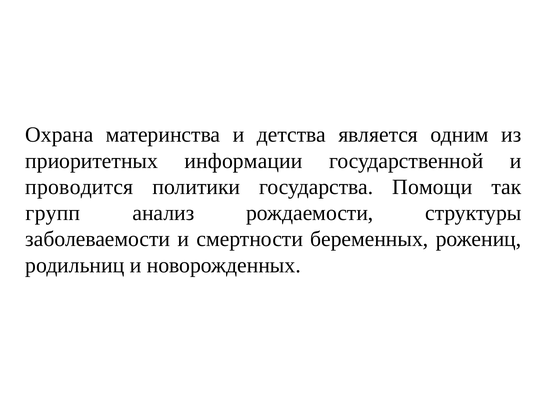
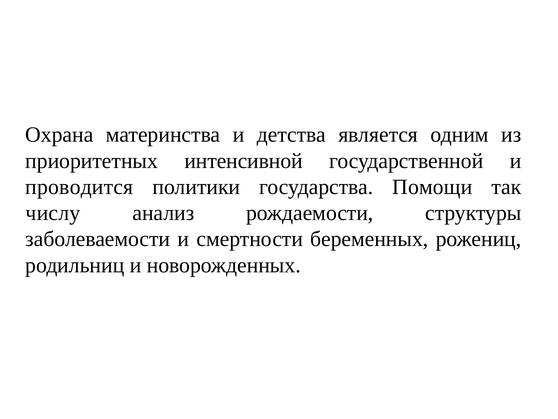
информации: информации -> интенсивной (244, 161)
групп: групп -> числу (53, 213)
